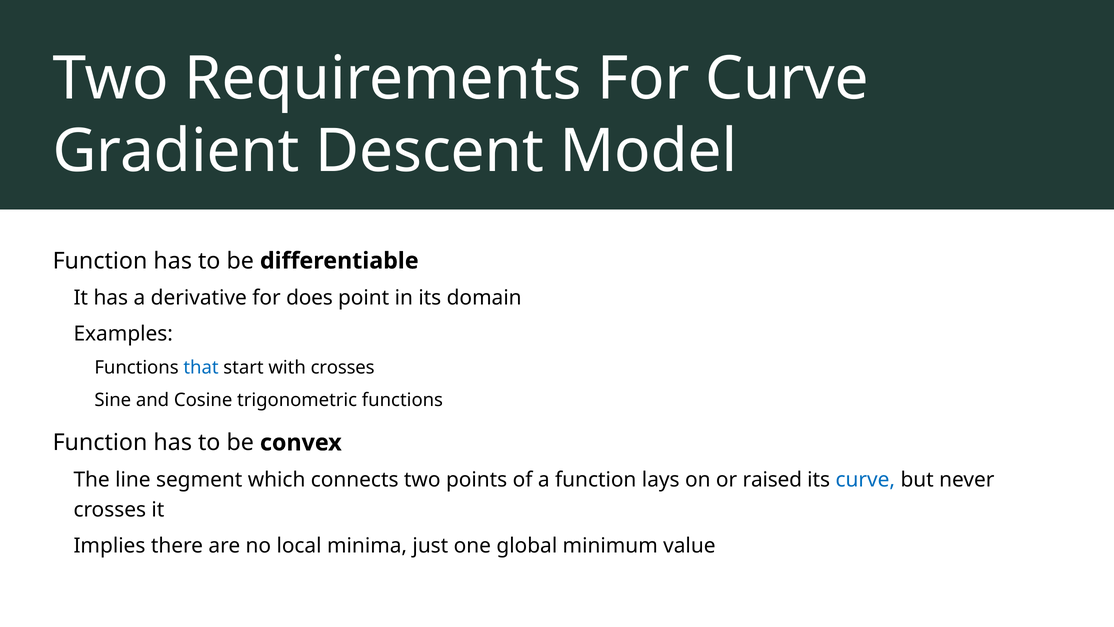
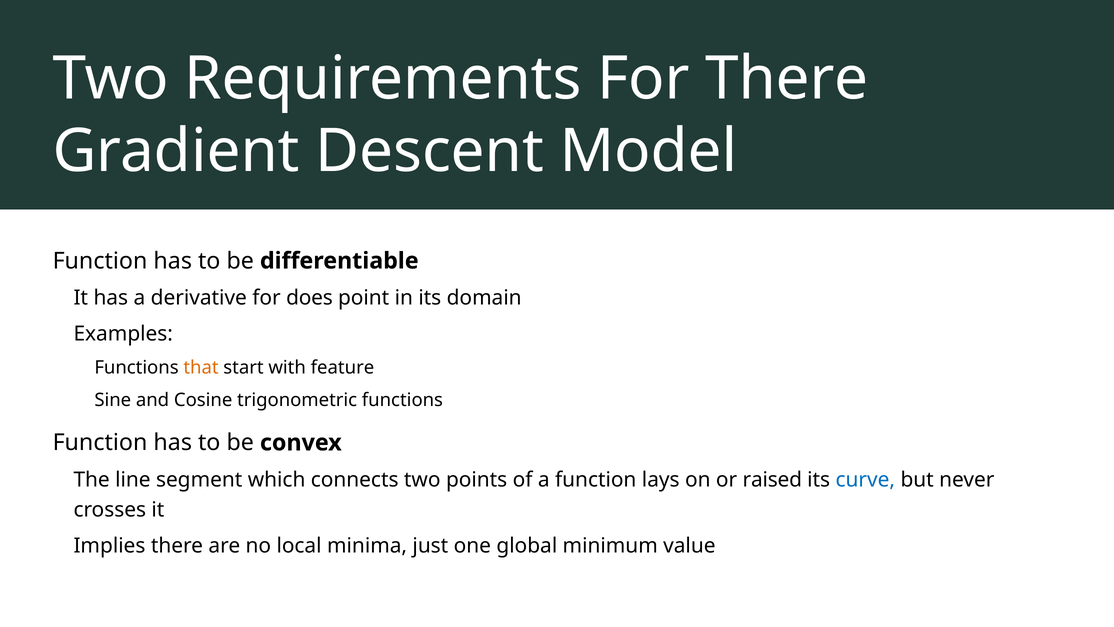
For Curve: Curve -> There (787, 79)
that colour: blue -> orange (201, 367)
with crosses: crosses -> feature (342, 367)
